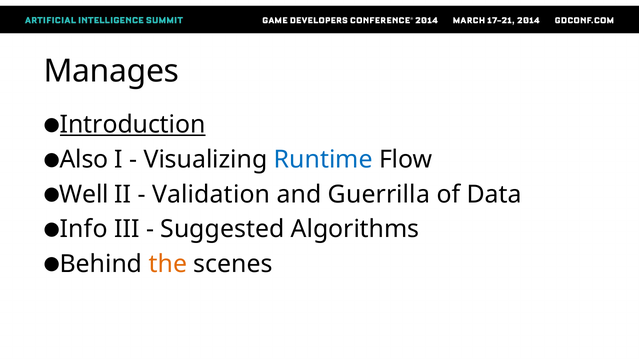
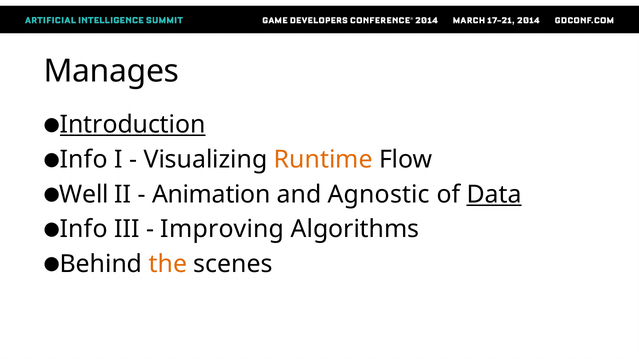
Also: Also -> Info (84, 160)
Runtime colour: blue -> orange (323, 160)
Validation: Validation -> Animation (211, 195)
Guerrilla: Guerrilla -> Agnostic (379, 195)
Data underline: none -> present (494, 195)
Suggested: Suggested -> Improving (222, 229)
